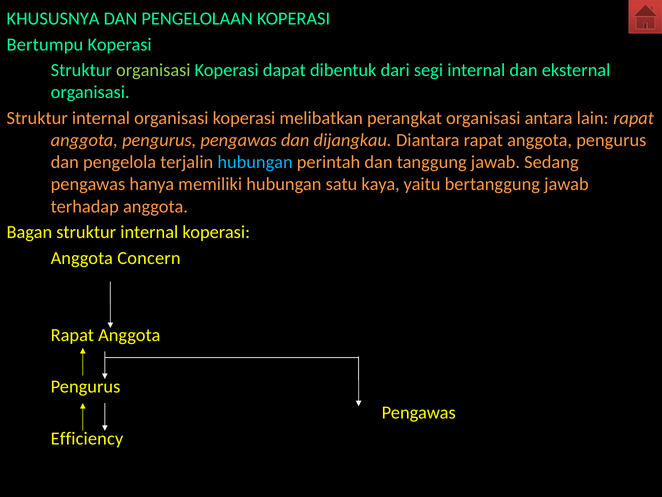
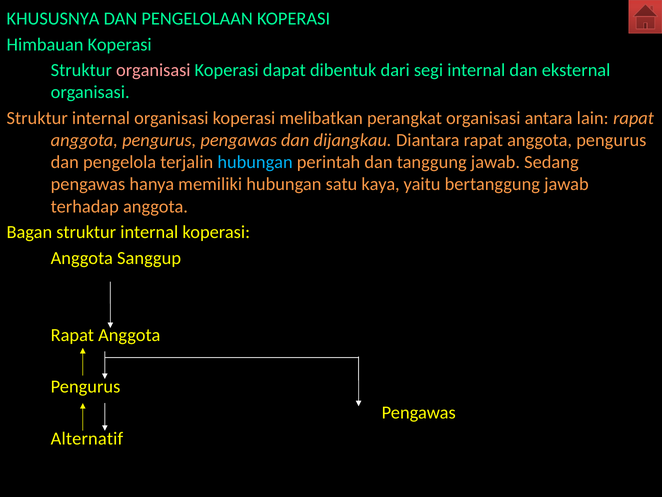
Bertumpu: Bertumpu -> Himbauan (45, 44)
organisasi colour: light green -> pink (153, 70)
Concern: Concern -> Sanggup (149, 258)
Efficiency: Efficiency -> Alternatif (87, 438)
